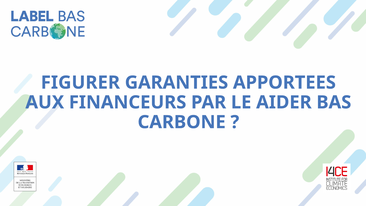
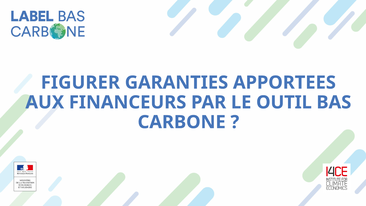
AIDER: AIDER -> OUTIL (284, 102)
